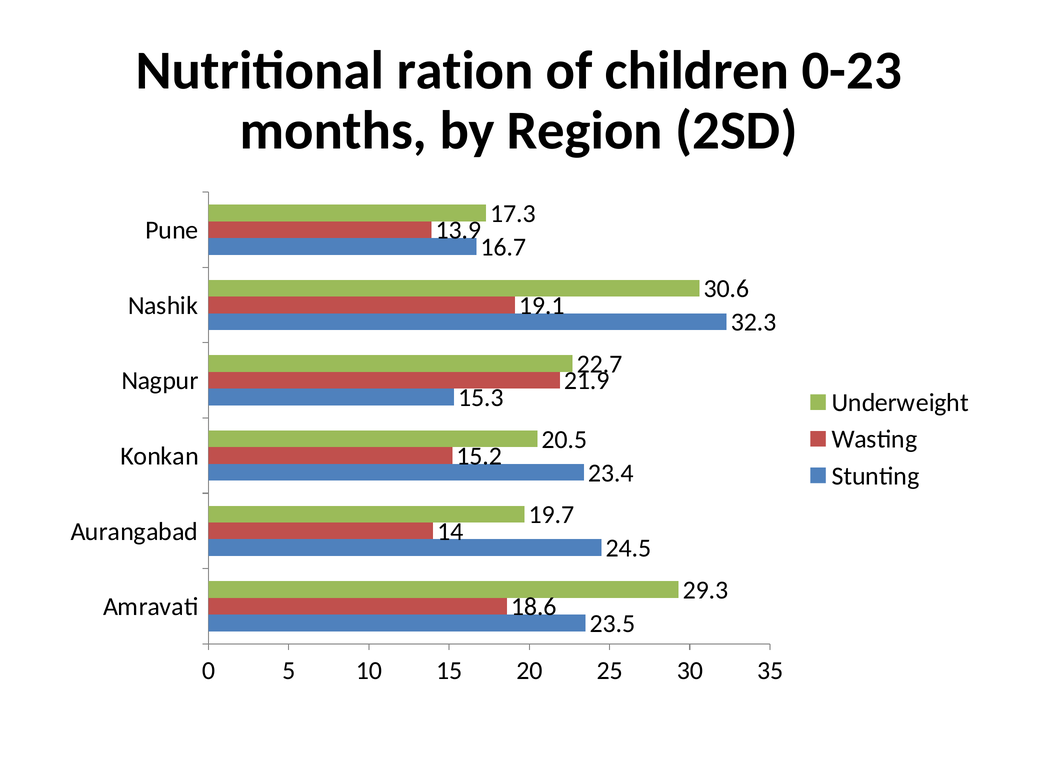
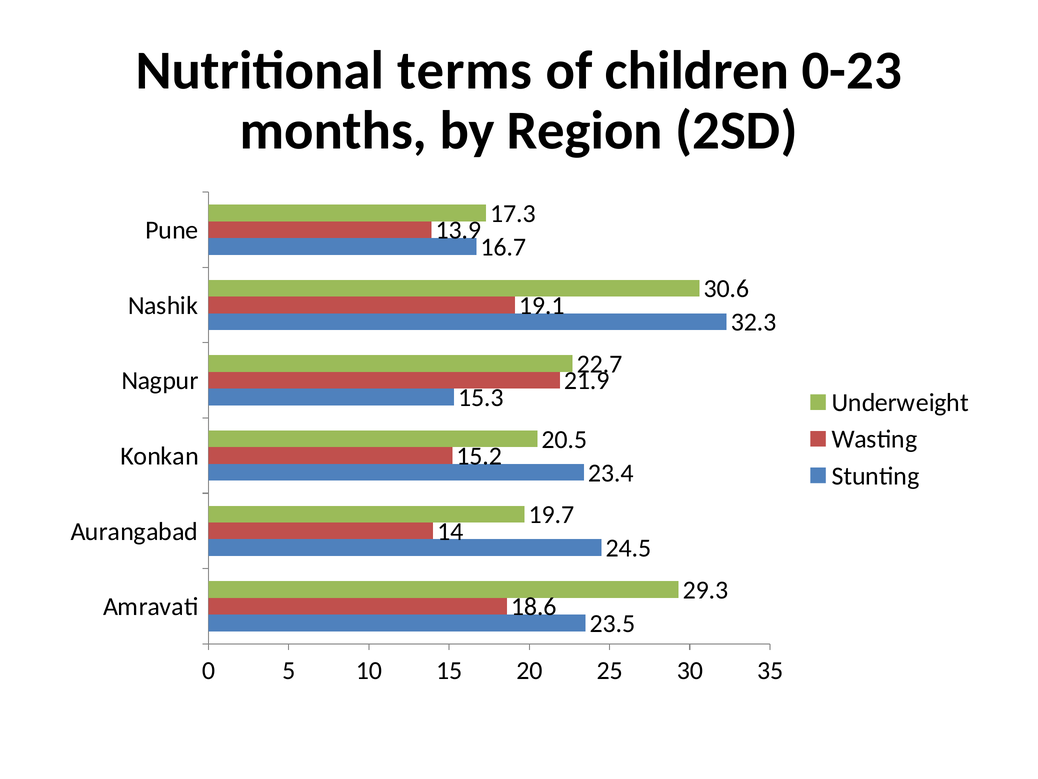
ration: ration -> terms (465, 70)
